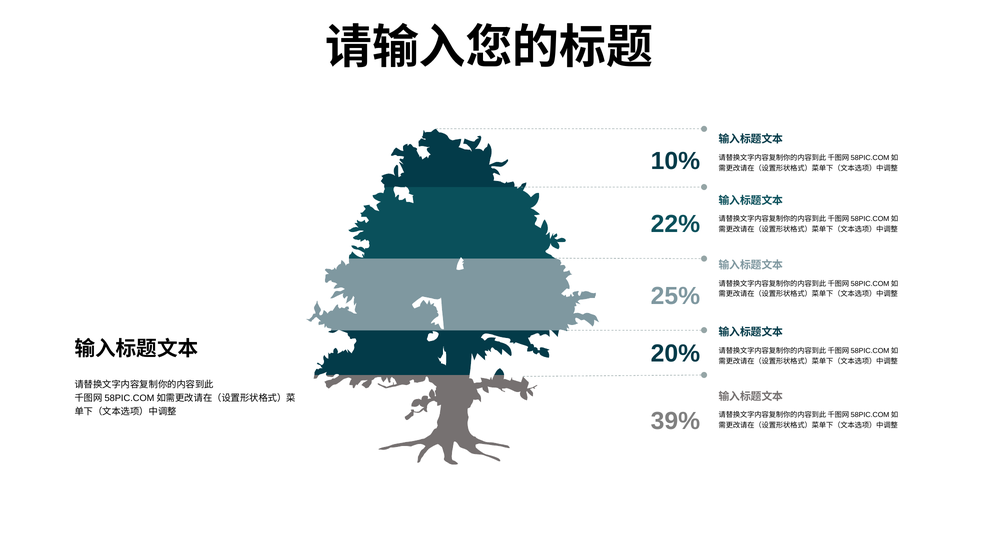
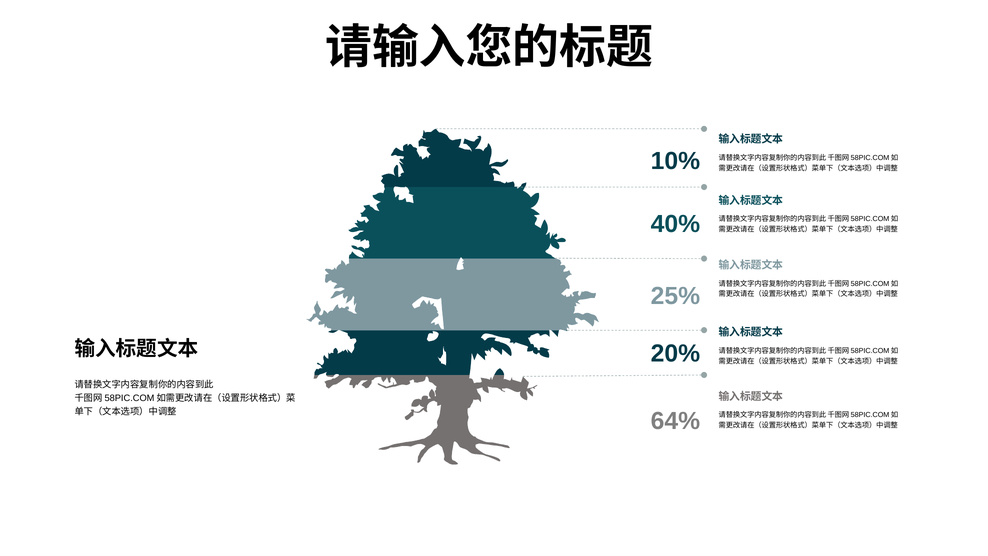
22%: 22% -> 40% (675, 224)
39%: 39% -> 64% (675, 421)
